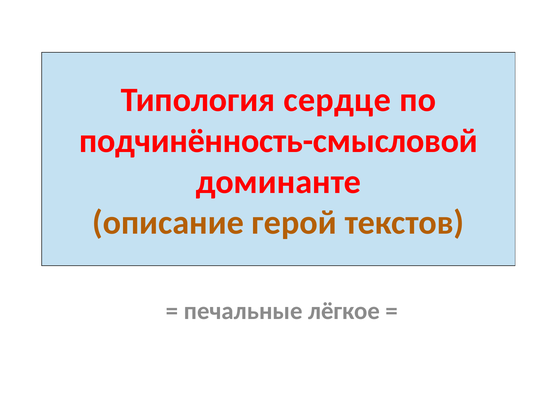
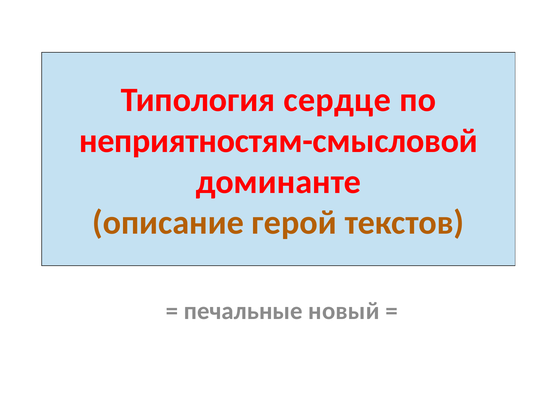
подчинённость-смысловой: подчинённость-смысловой -> неприятностям-смысловой (278, 141)
лёгкое: лёгкое -> новый (344, 311)
